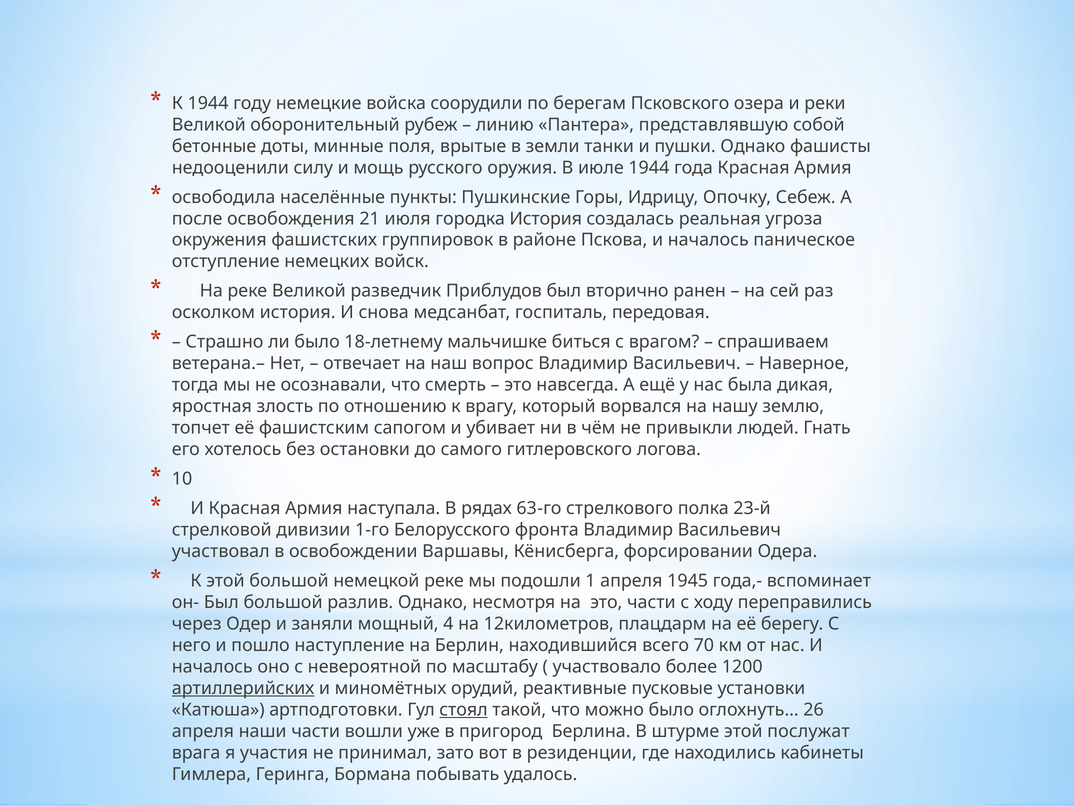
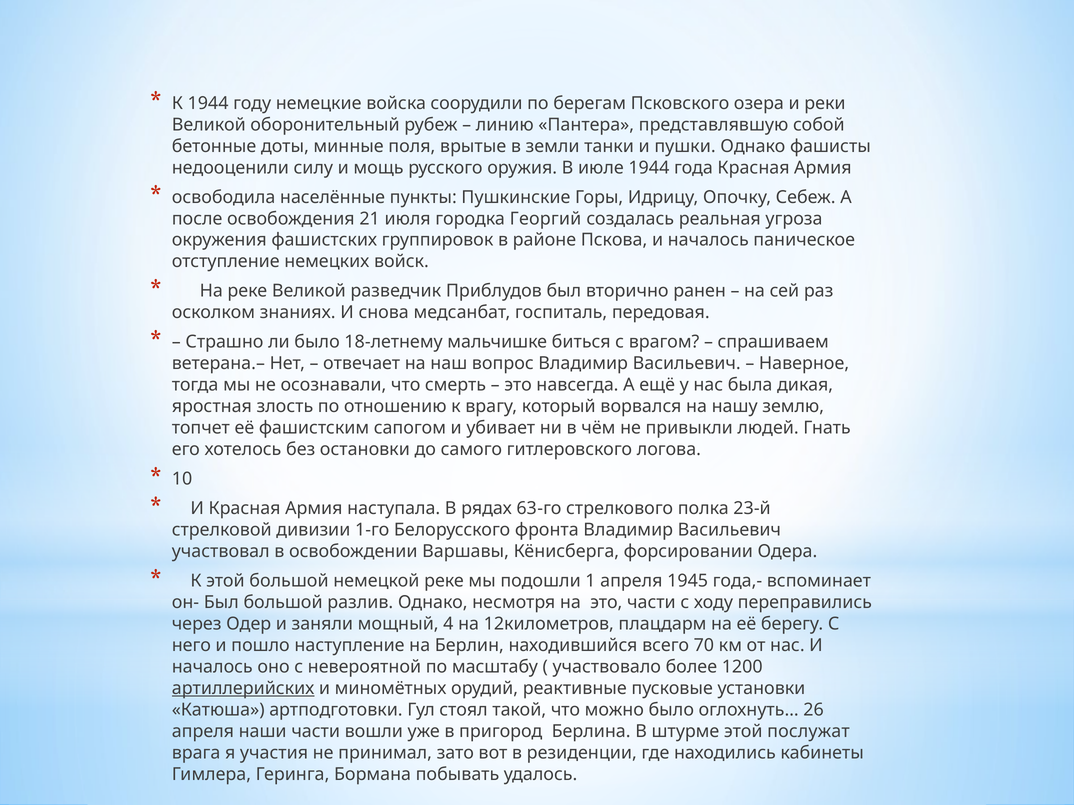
городка История: История -> Георгий (546, 219)
осколком история: история -> знаниях (298, 313)
стоял underline: present -> none (463, 710)
